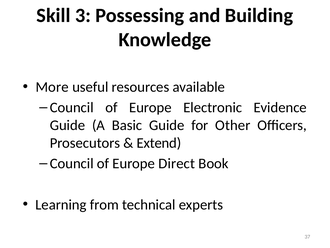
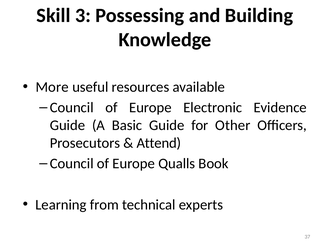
Extend: Extend -> Attend (159, 143)
Direct: Direct -> Qualls (177, 163)
